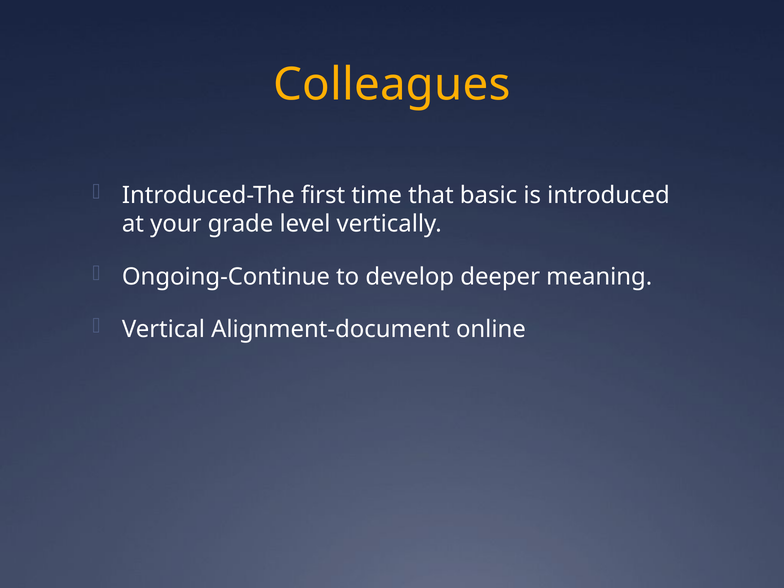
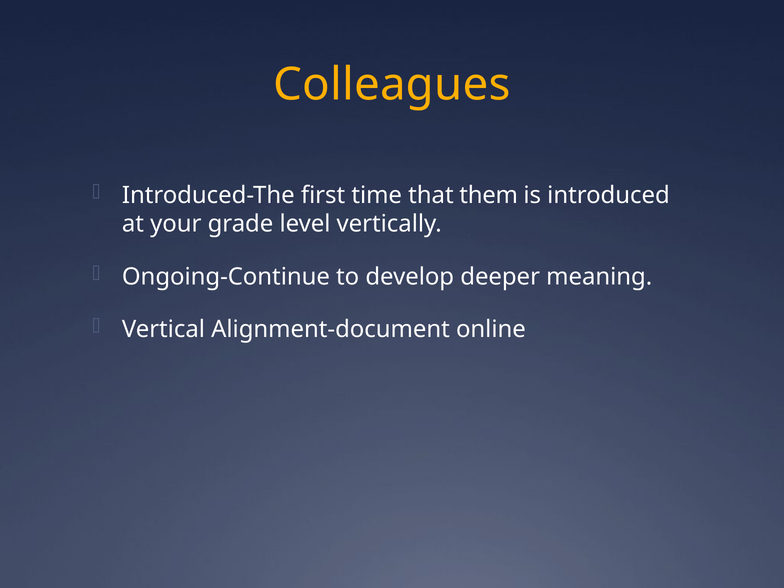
basic: basic -> them (489, 195)
